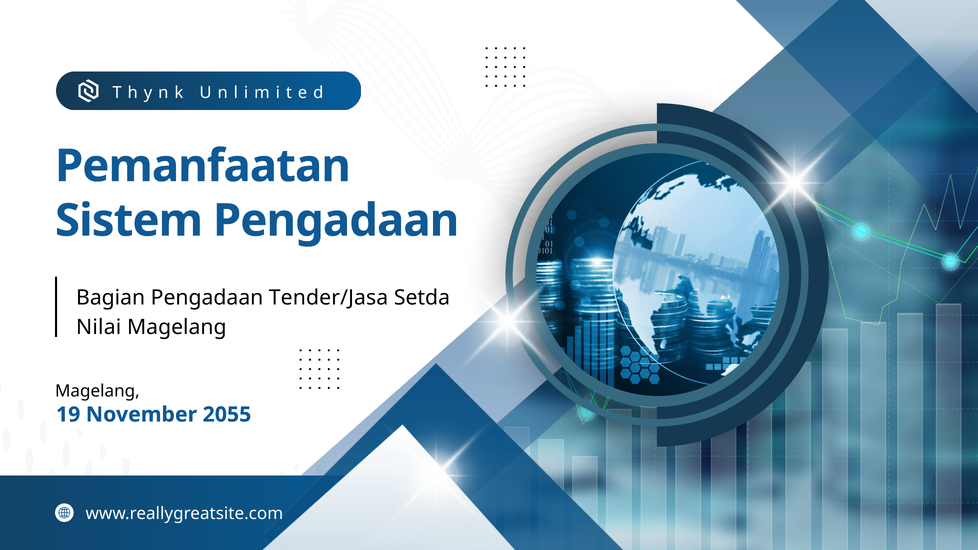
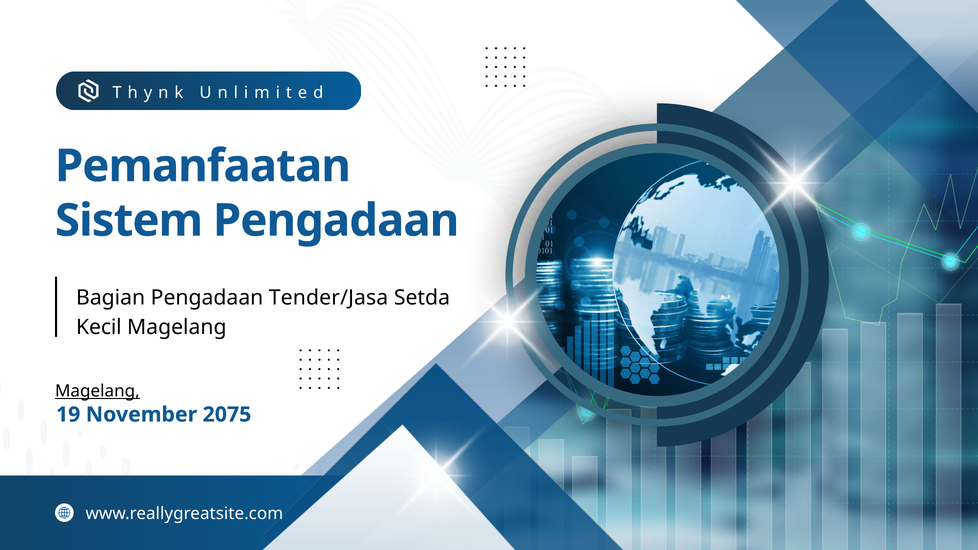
Nilai: Nilai -> Kecil (99, 328)
Magelang underline: none -> present (97, 391)
2055: 2055 -> 2075 (227, 415)
